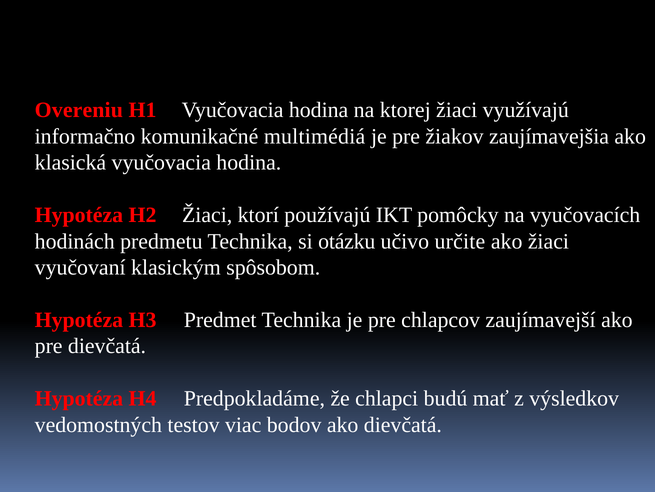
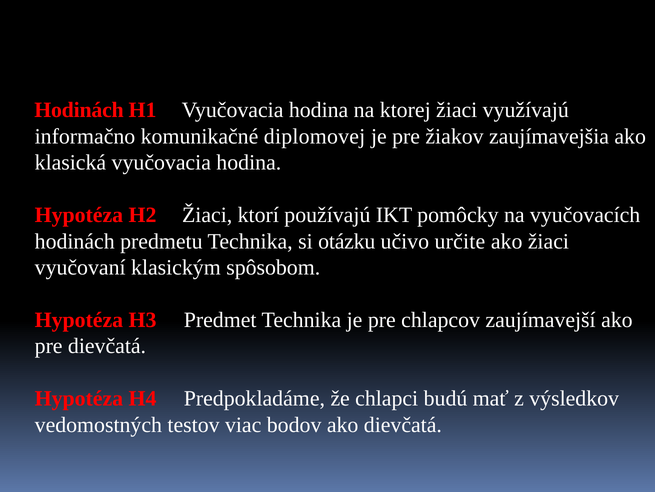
Overeniu: Overeniu -> Hodinách (79, 110)
multimédiá: multimédiá -> diplomovej (315, 136)
